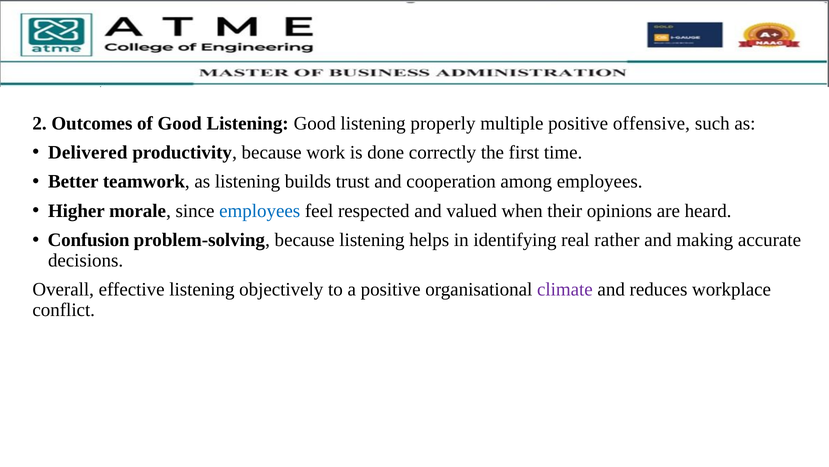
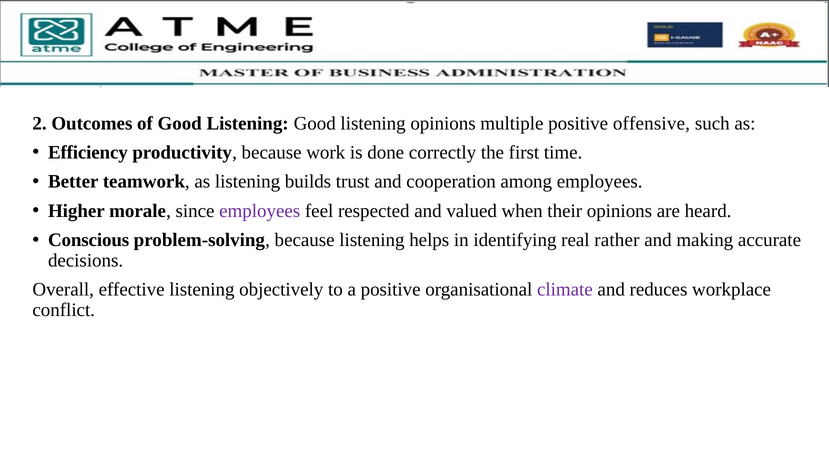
listening properly: properly -> opinions (443, 123)
Delivered: Delivered -> Efficiency (88, 152)
employees colour: blue -> purple (260, 210)
Confusion: Confusion -> Conscious (89, 240)
